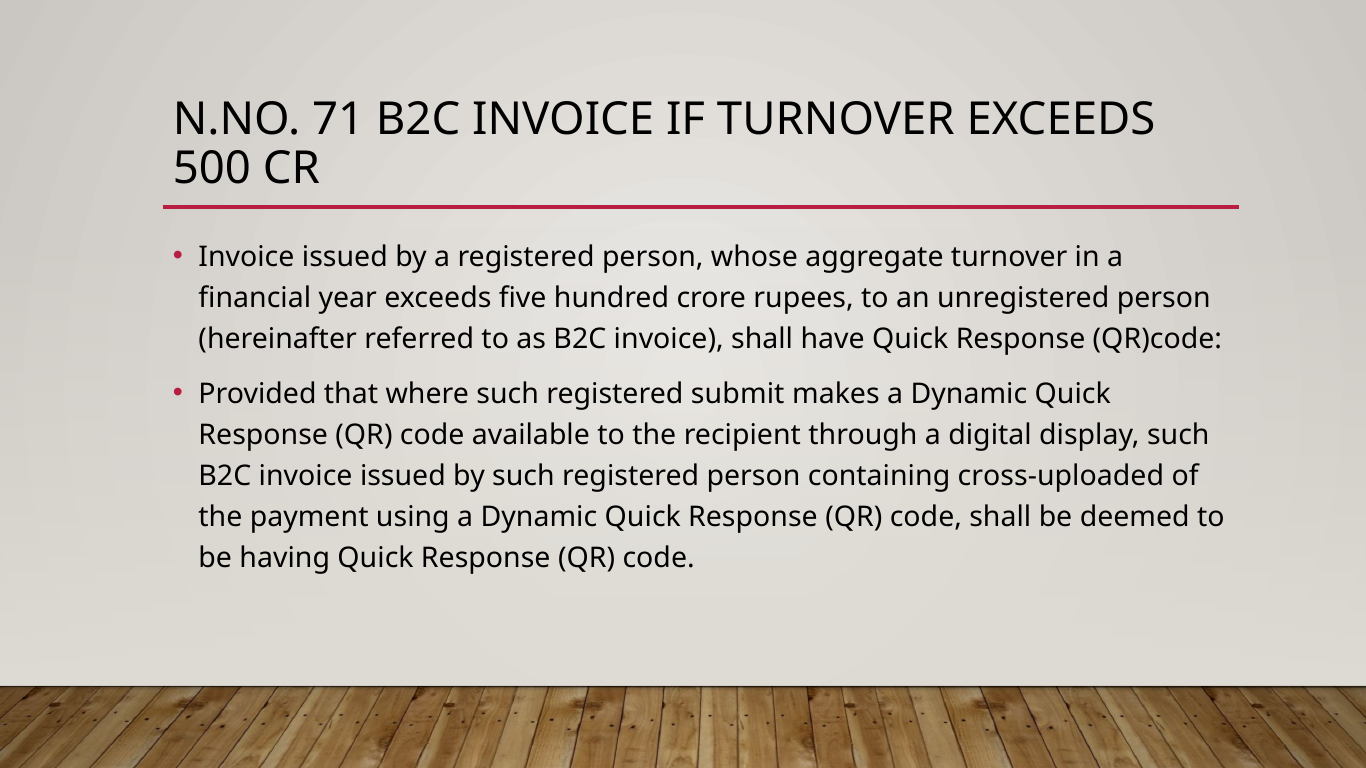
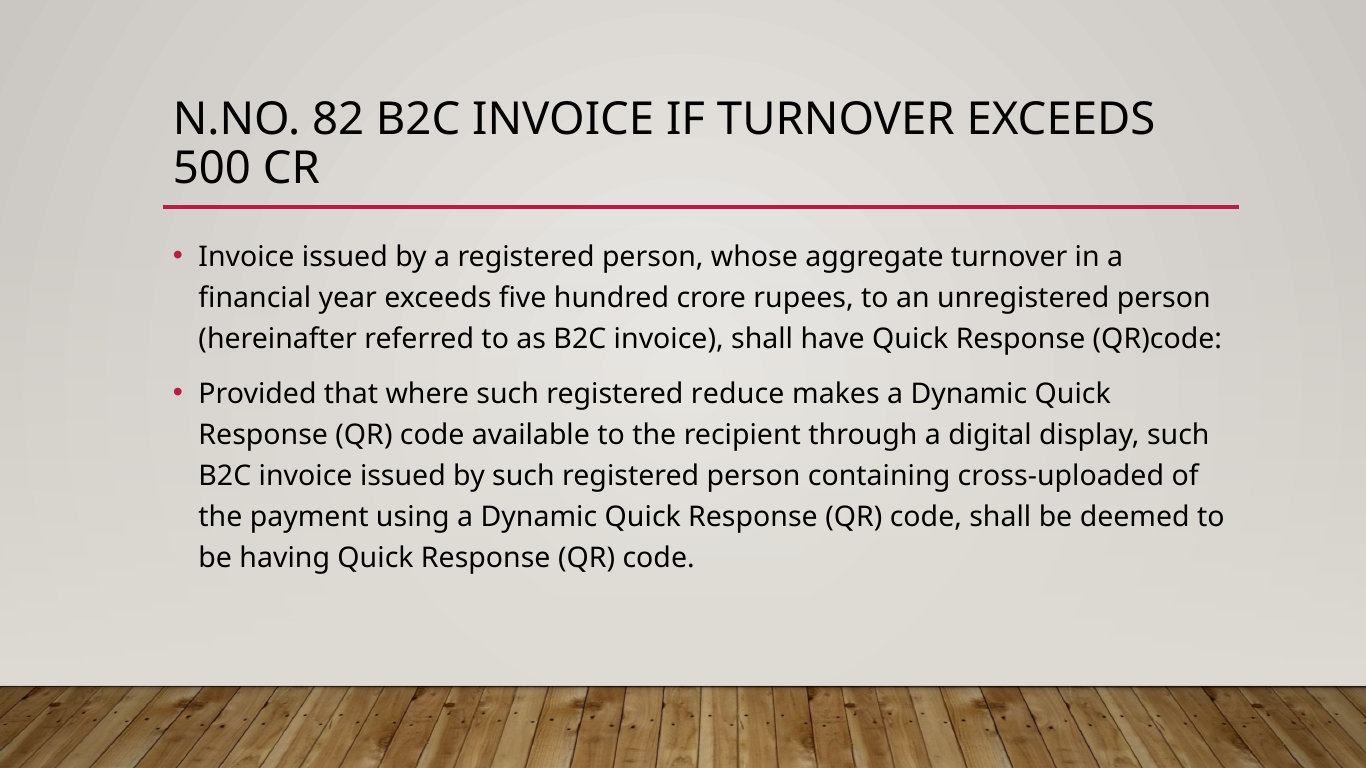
71: 71 -> 82 (338, 120)
submit: submit -> reduce (738, 394)
